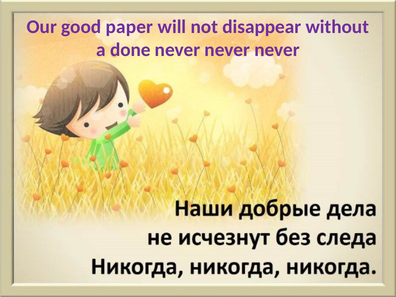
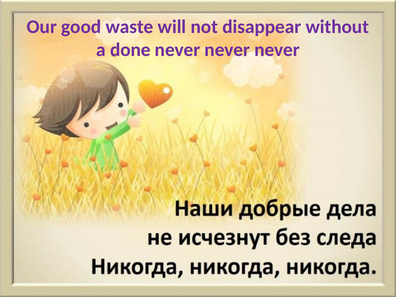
paper: paper -> waste (129, 27)
